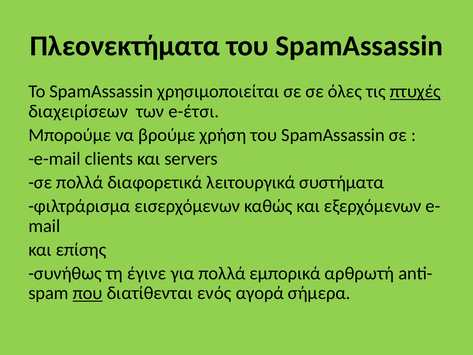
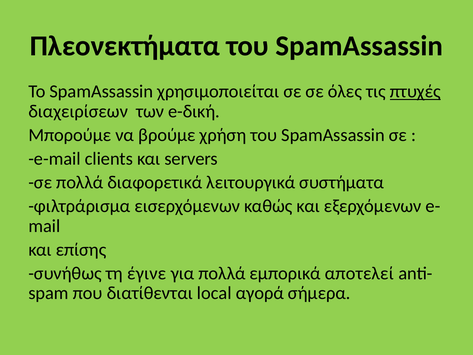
e-έτσι: e-έτσι -> e-δική (194, 111)
αρθρωτή: αρθρωτή -> αποτελεί (359, 273)
που underline: present -> none (88, 293)
ενός: ενός -> local (214, 293)
